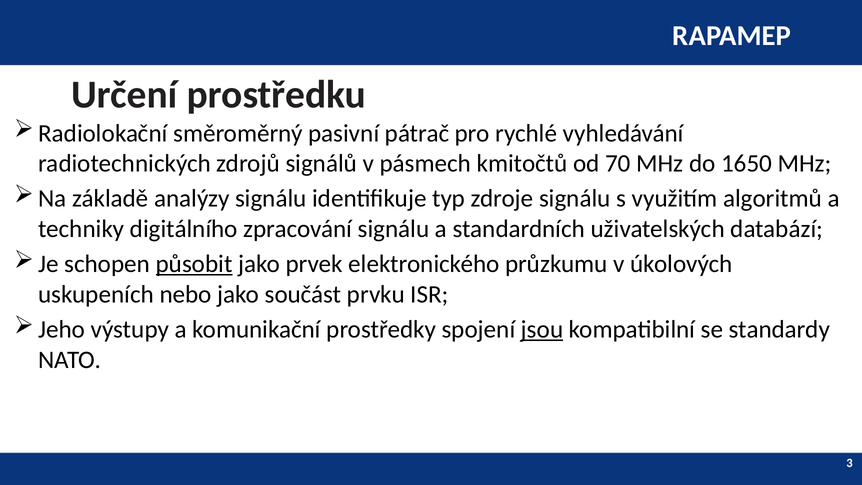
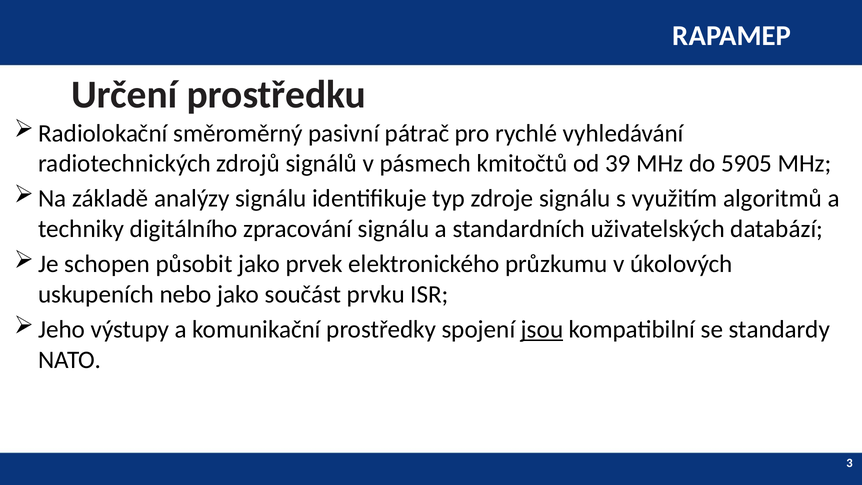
70: 70 -> 39 (618, 163)
1650: 1650 -> 5905 (747, 163)
působit underline: present -> none (194, 264)
